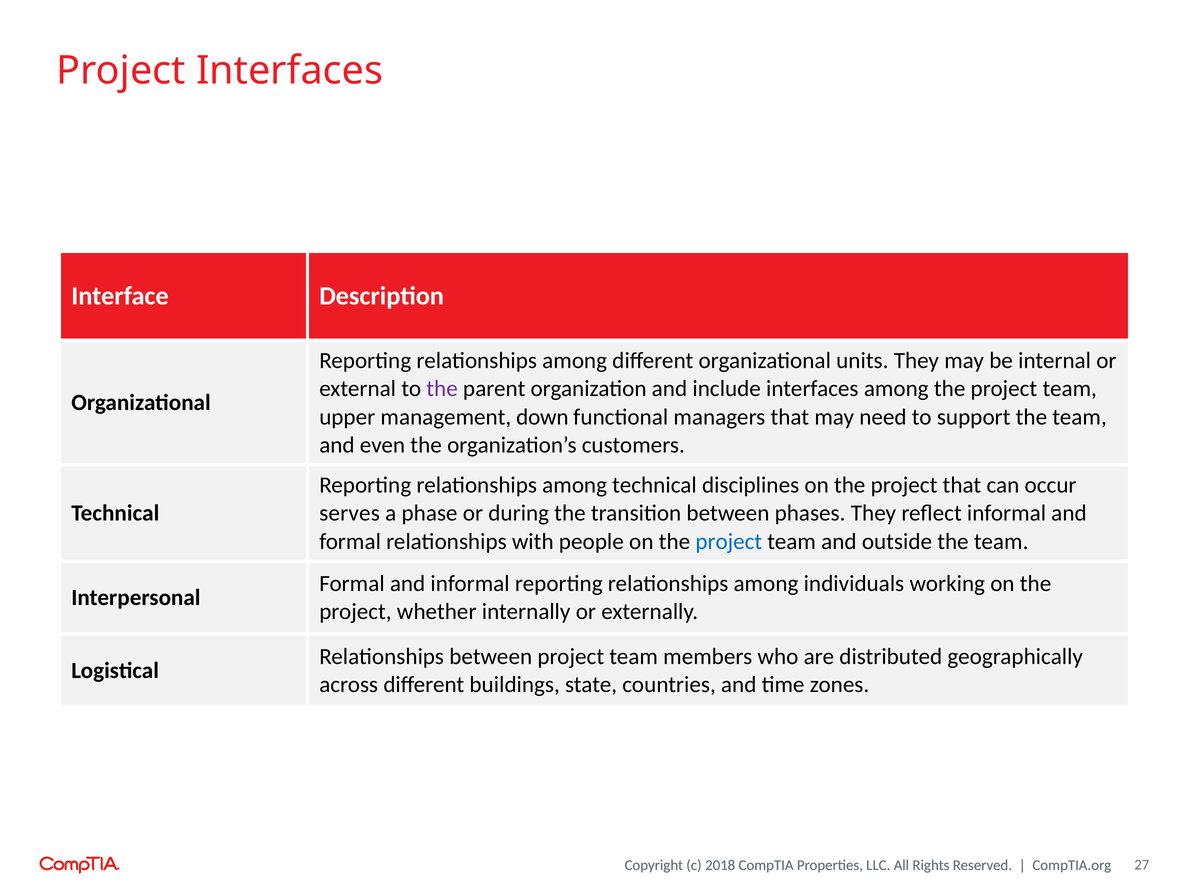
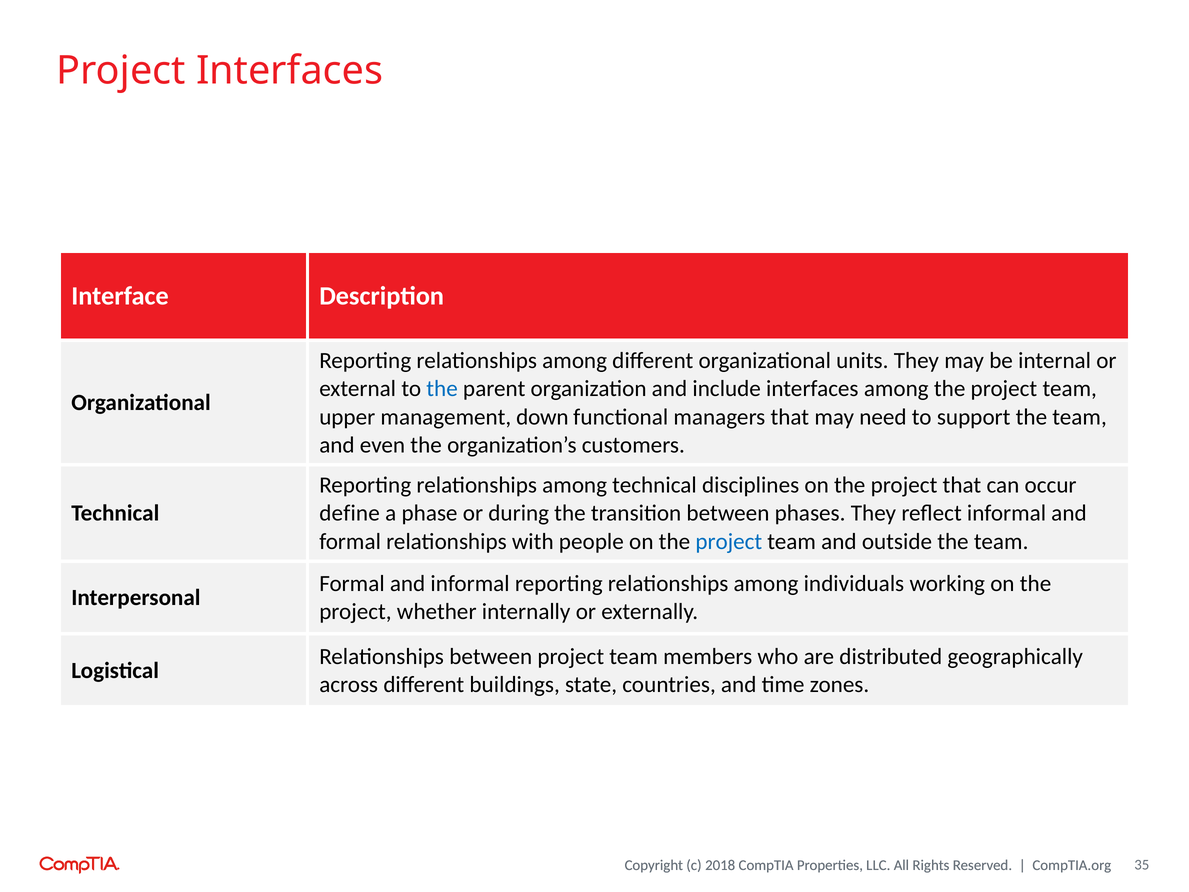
the colour: purple -> blue (442, 389)
serves: serves -> define (350, 513)
27: 27 -> 35 (1142, 865)
